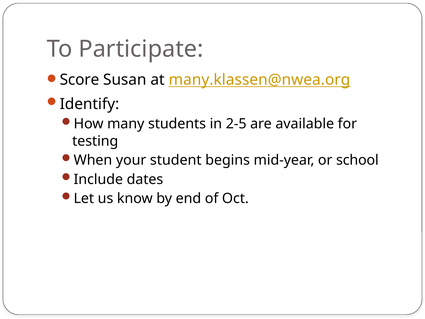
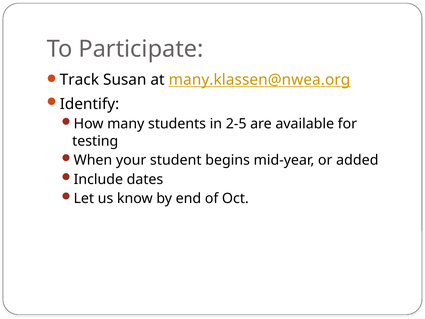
Score: Score -> Track (79, 80)
school: school -> added (357, 160)
